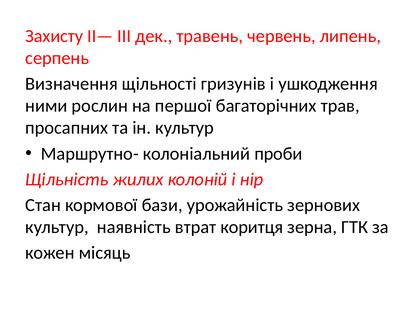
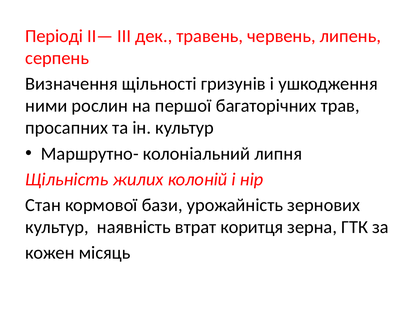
Захисту: Захисту -> Періоді (54, 36)
проби: проби -> липня (278, 154)
